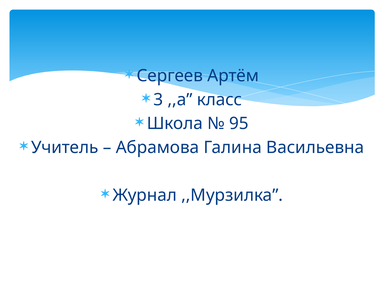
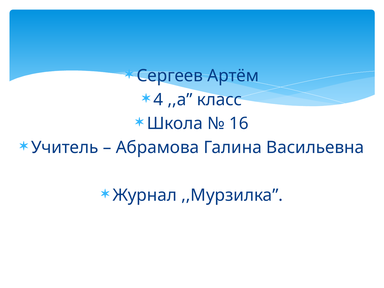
3: 3 -> 4 (158, 100)
95: 95 -> 16 (239, 124)
